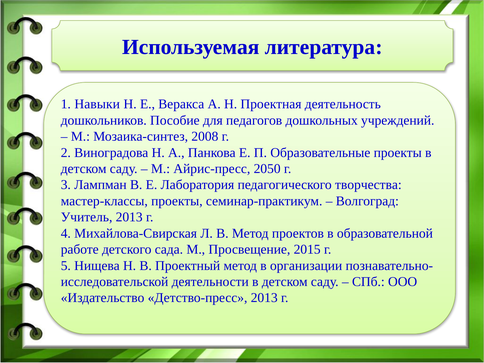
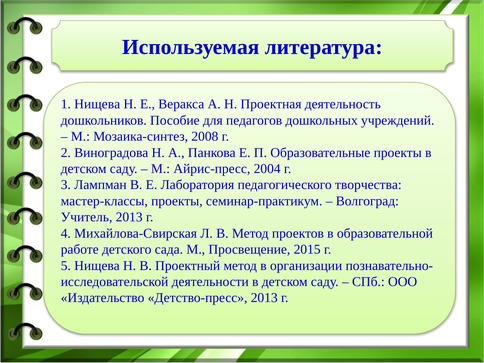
1 Навыки: Навыки -> Нищева (97, 104)
2050: 2050 -> 2004 (267, 169)
